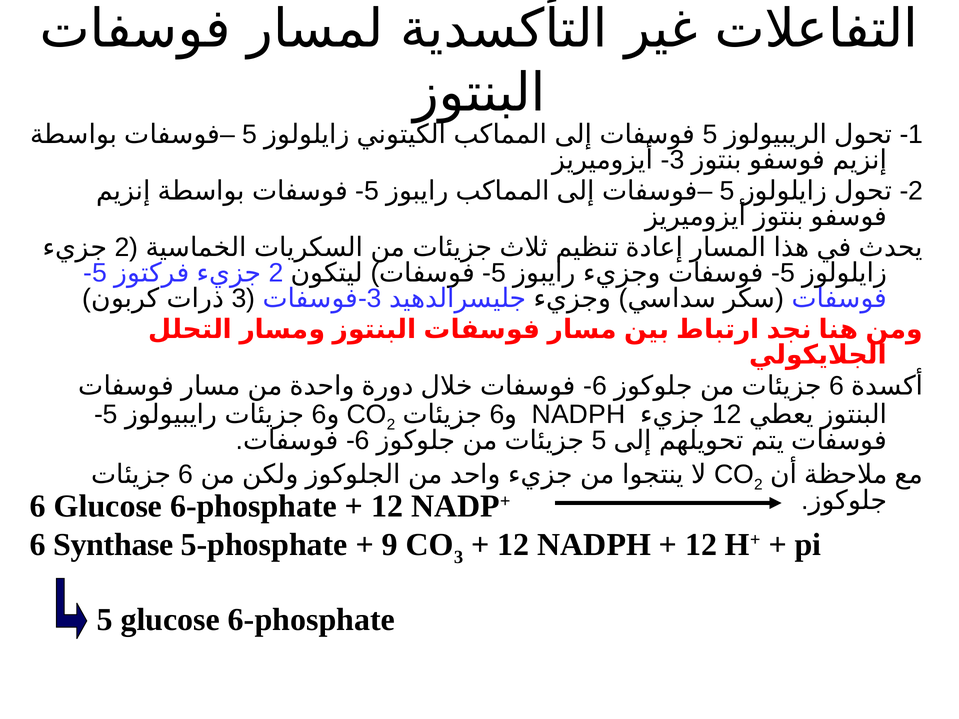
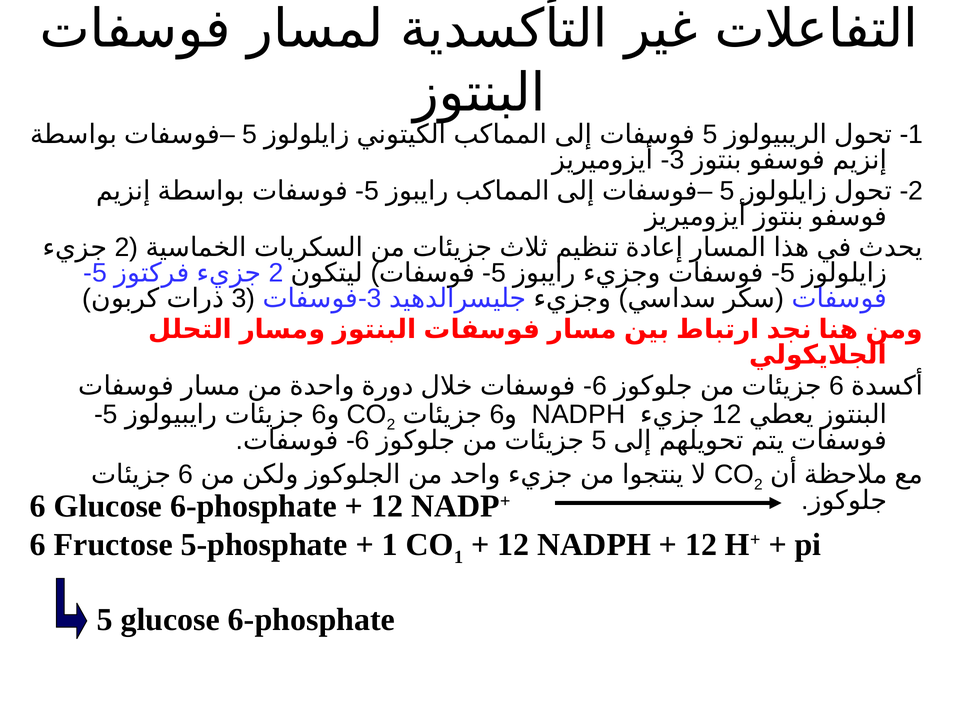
Synthase: Synthase -> Fructose (113, 545)
9: 9 -> 1 (390, 545)
3: 3 -> 1 (459, 557)
